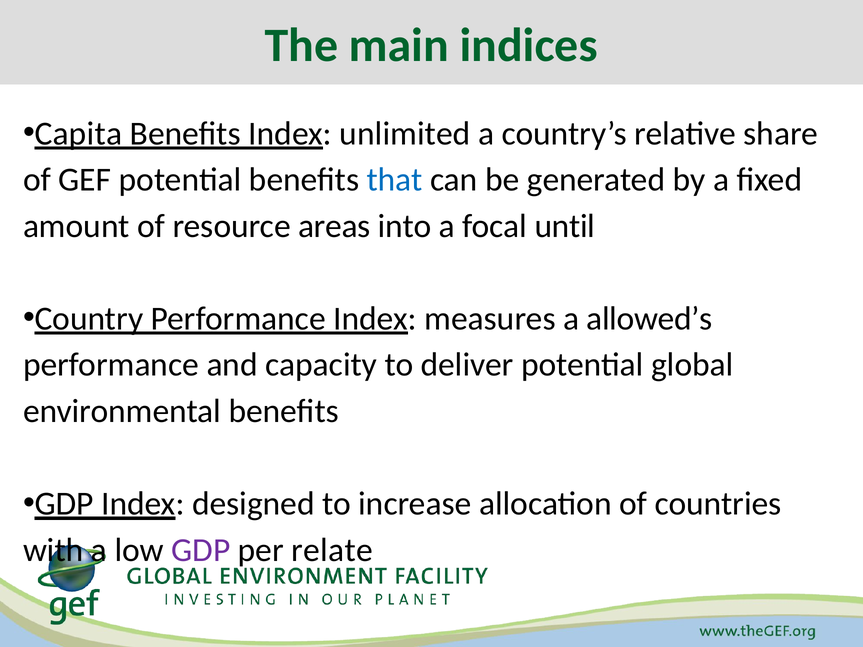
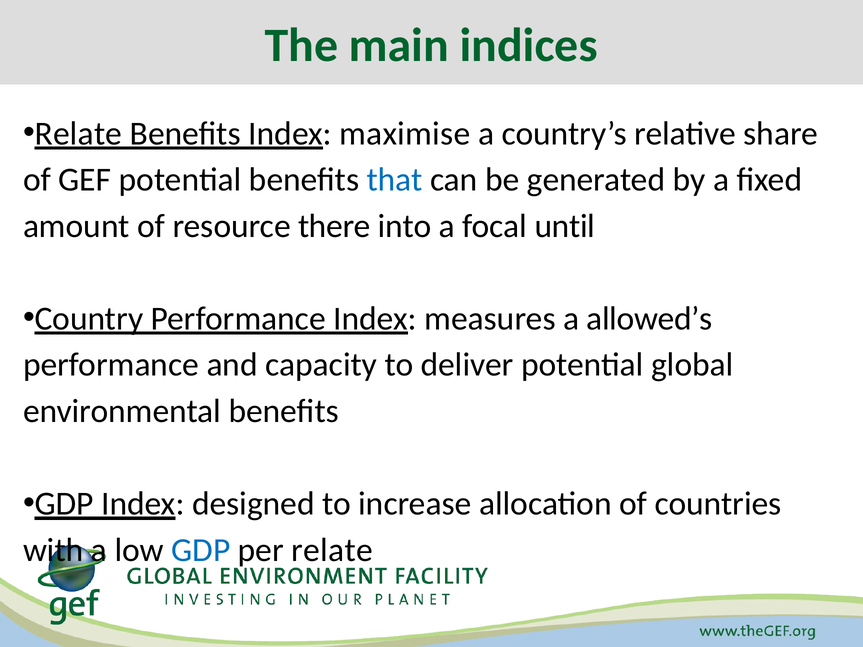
Capita: Capita -> Relate (78, 133)
unlimited: unlimited -> maximise (405, 133)
areas: areas -> there (334, 226)
GDP colour: purple -> blue (201, 550)
